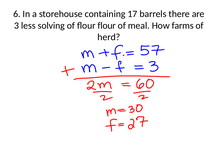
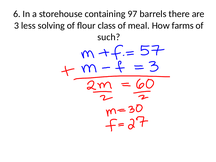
17: 17 -> 97 (132, 14)
flour flour: flour -> class (107, 26)
herd: herd -> such (109, 37)
